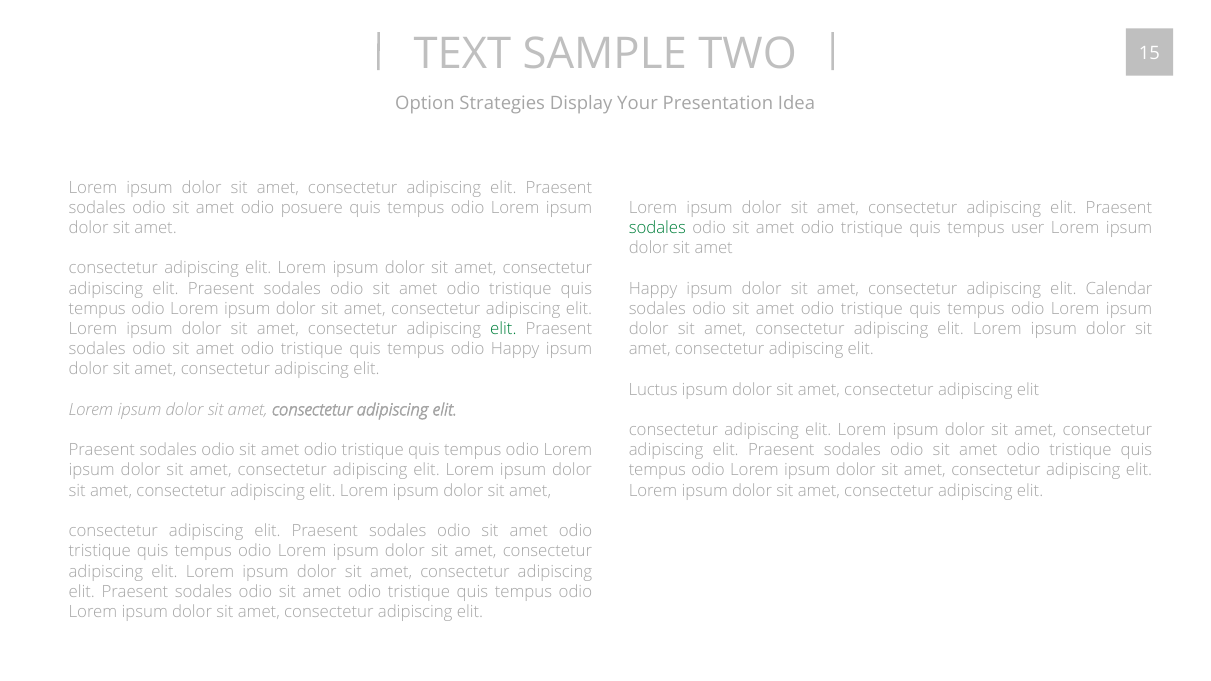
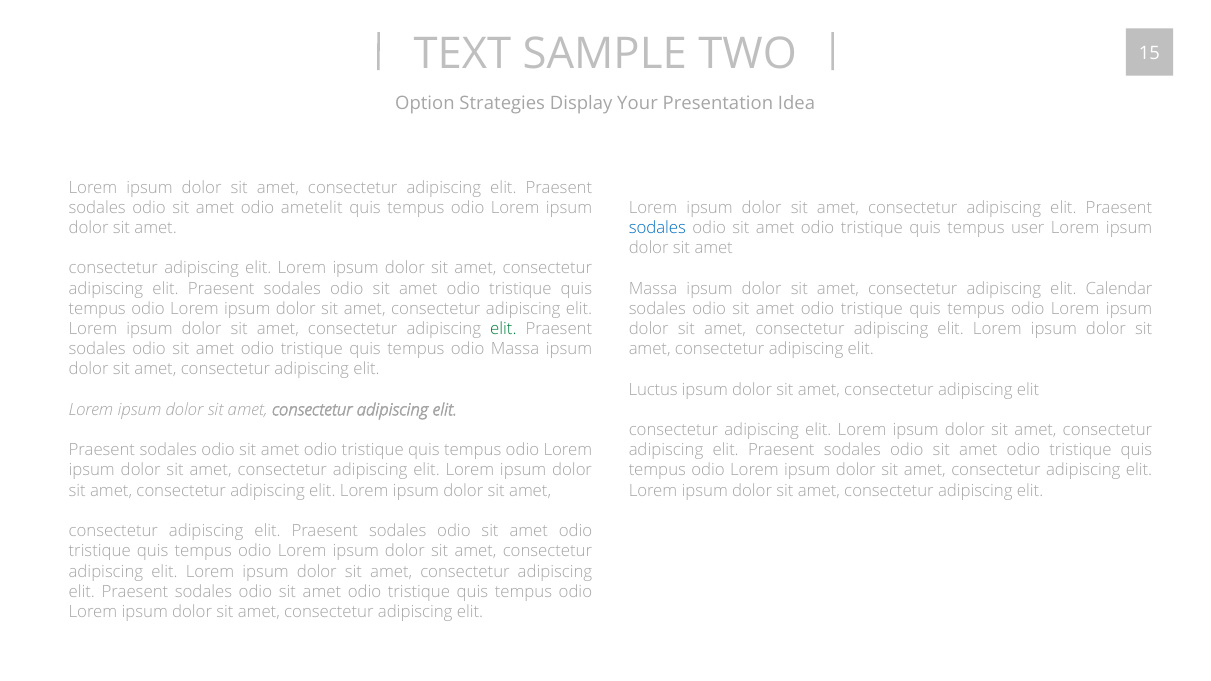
posuere: posuere -> ametelit (312, 208)
sodales colour: green -> blue (657, 228)
Happy: Happy -> Massa (653, 289)
odio Happy: Happy -> Massa (515, 349)
